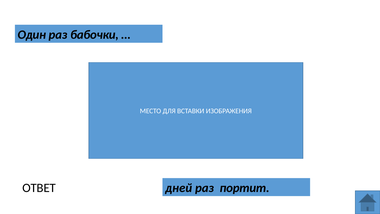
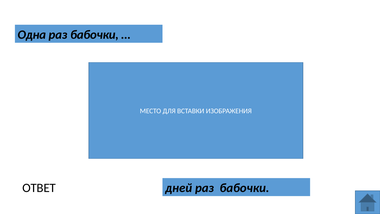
Один: Один -> Одна (32, 35)
портит: портит -> бабочки (244, 188)
